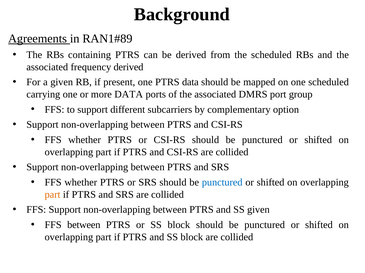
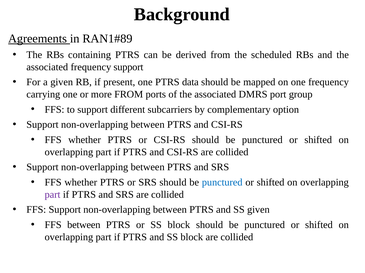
frequency derived: derived -> support (128, 67)
one scheduled: scheduled -> frequency (329, 82)
more DATA: DATA -> FROM (129, 95)
part colour: orange -> purple (53, 195)
